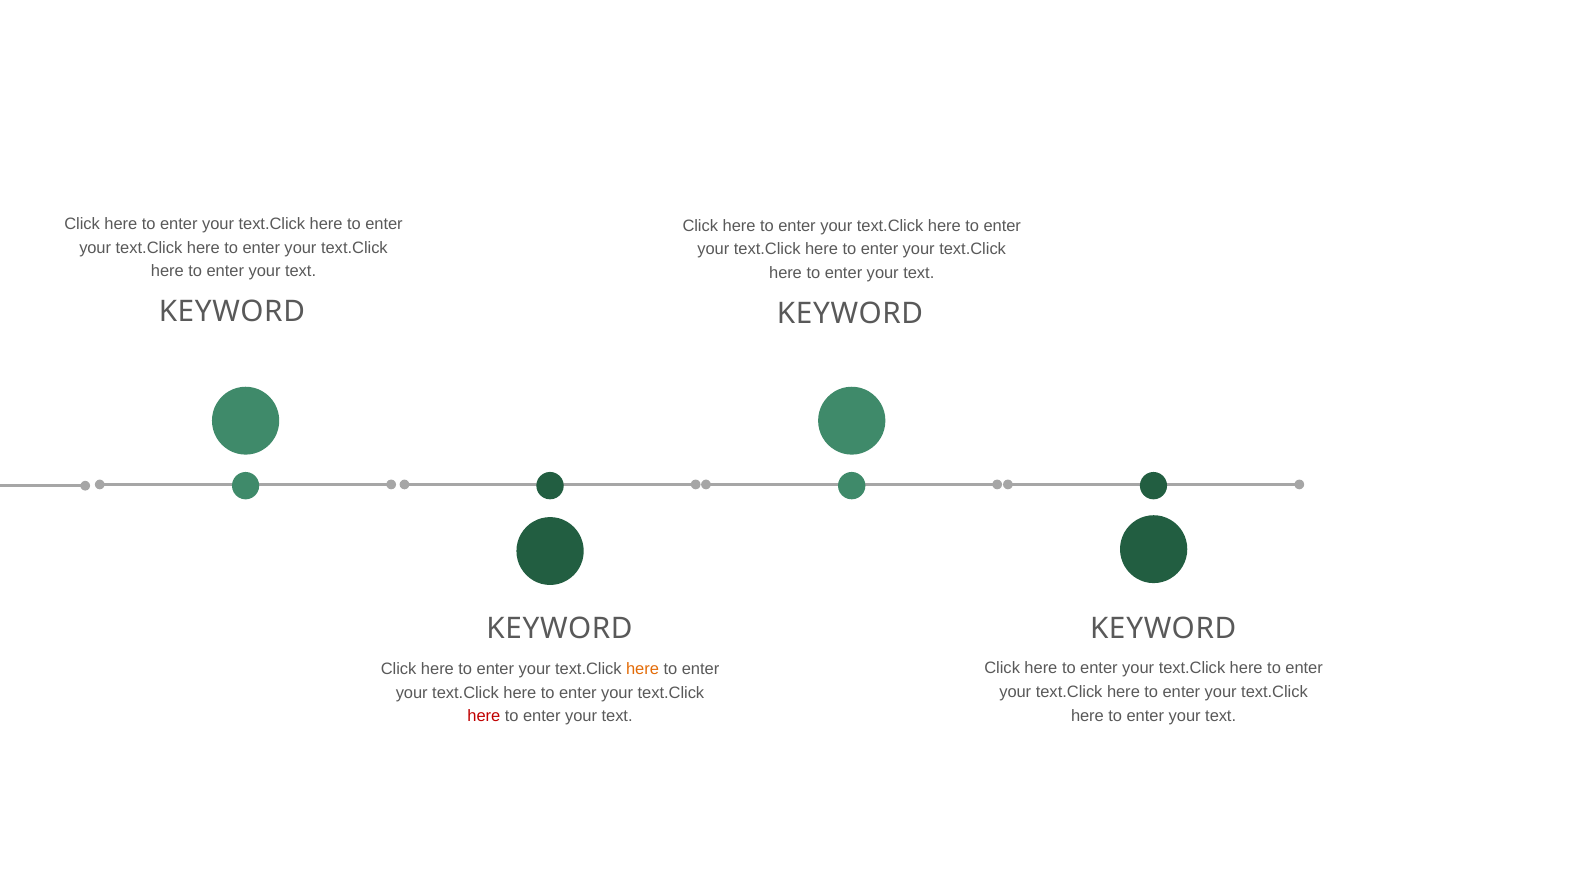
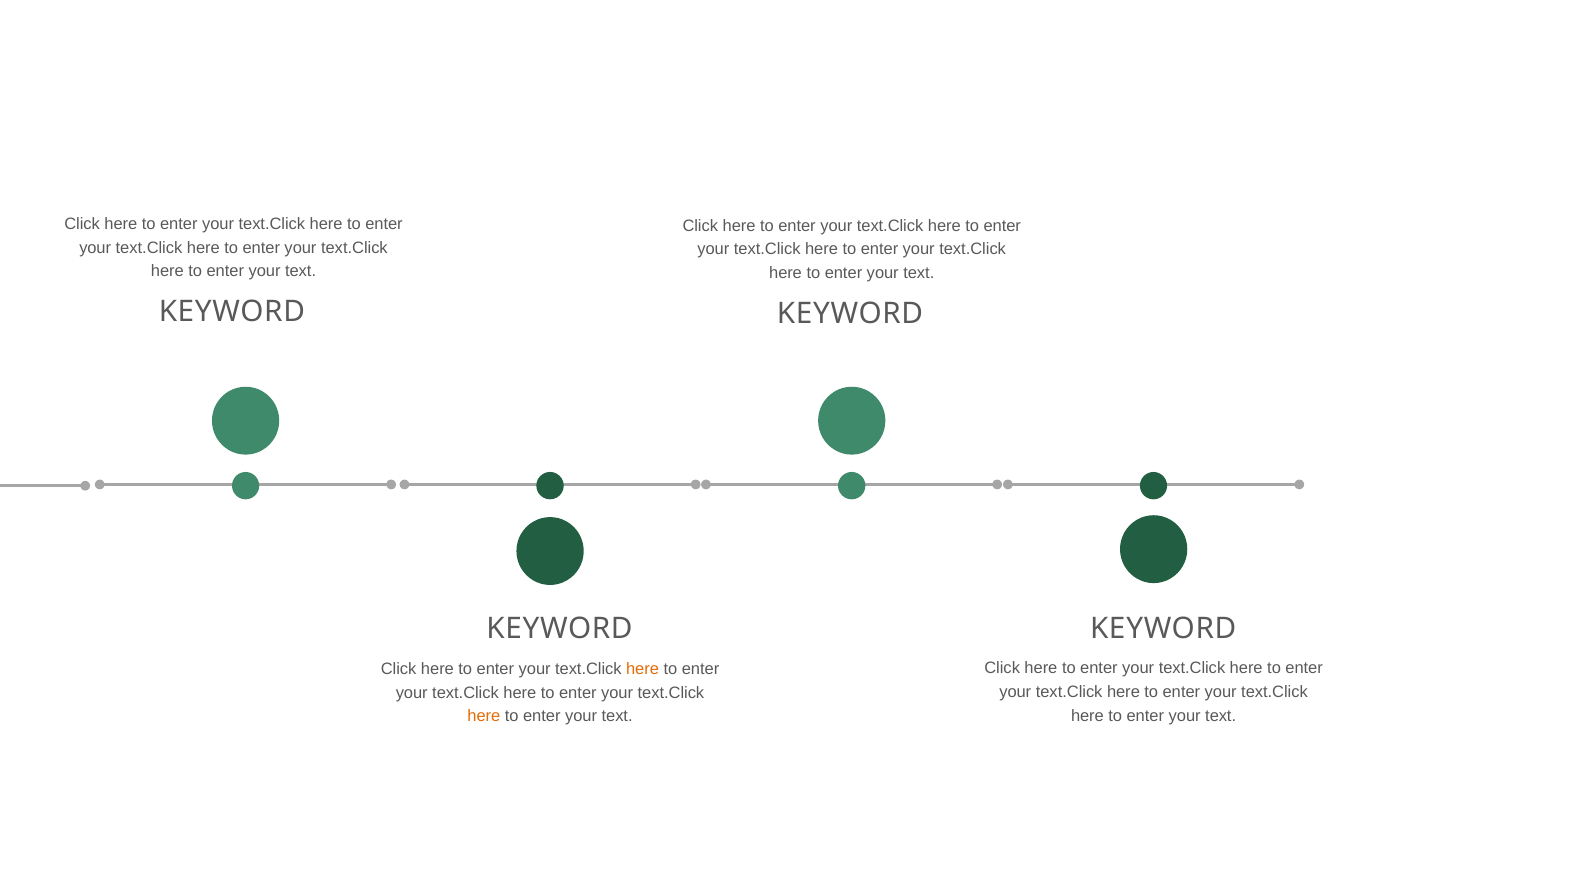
here colour: red -> orange (484, 717)
